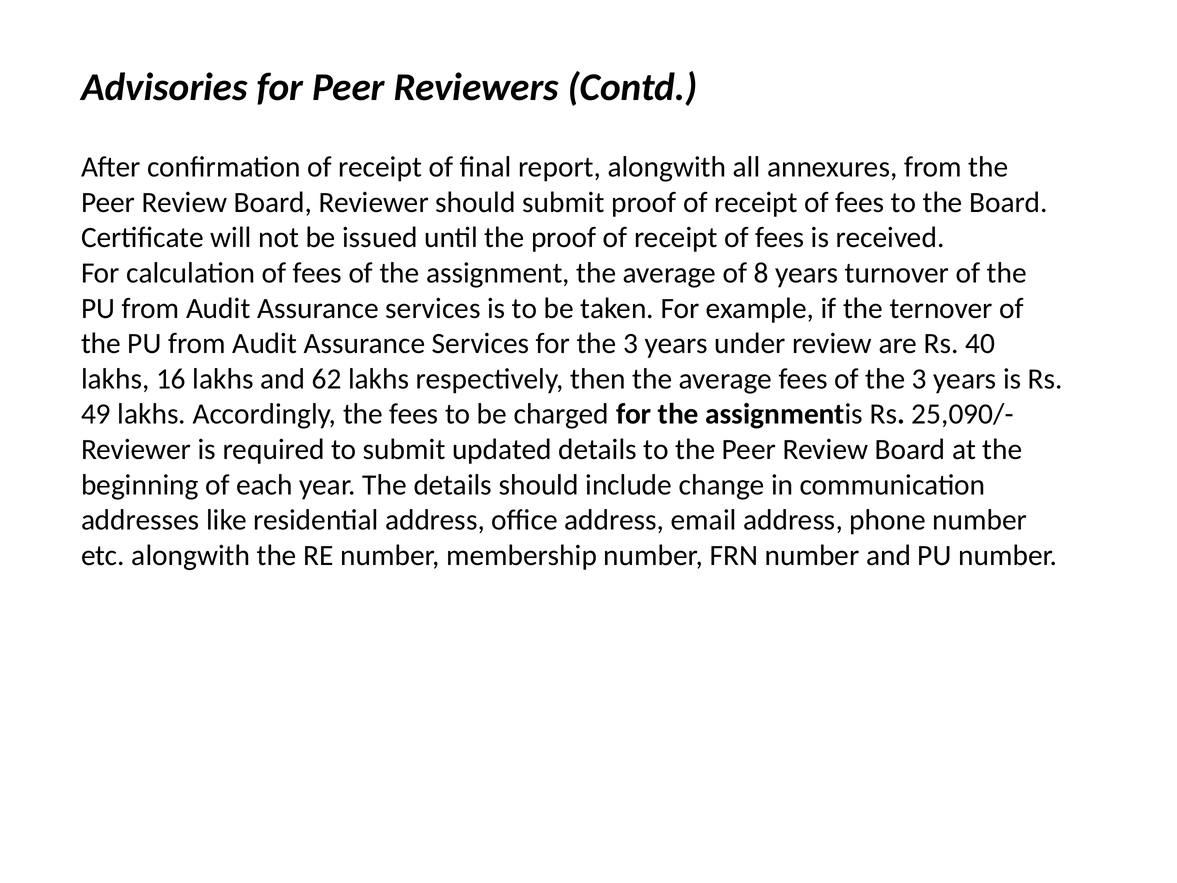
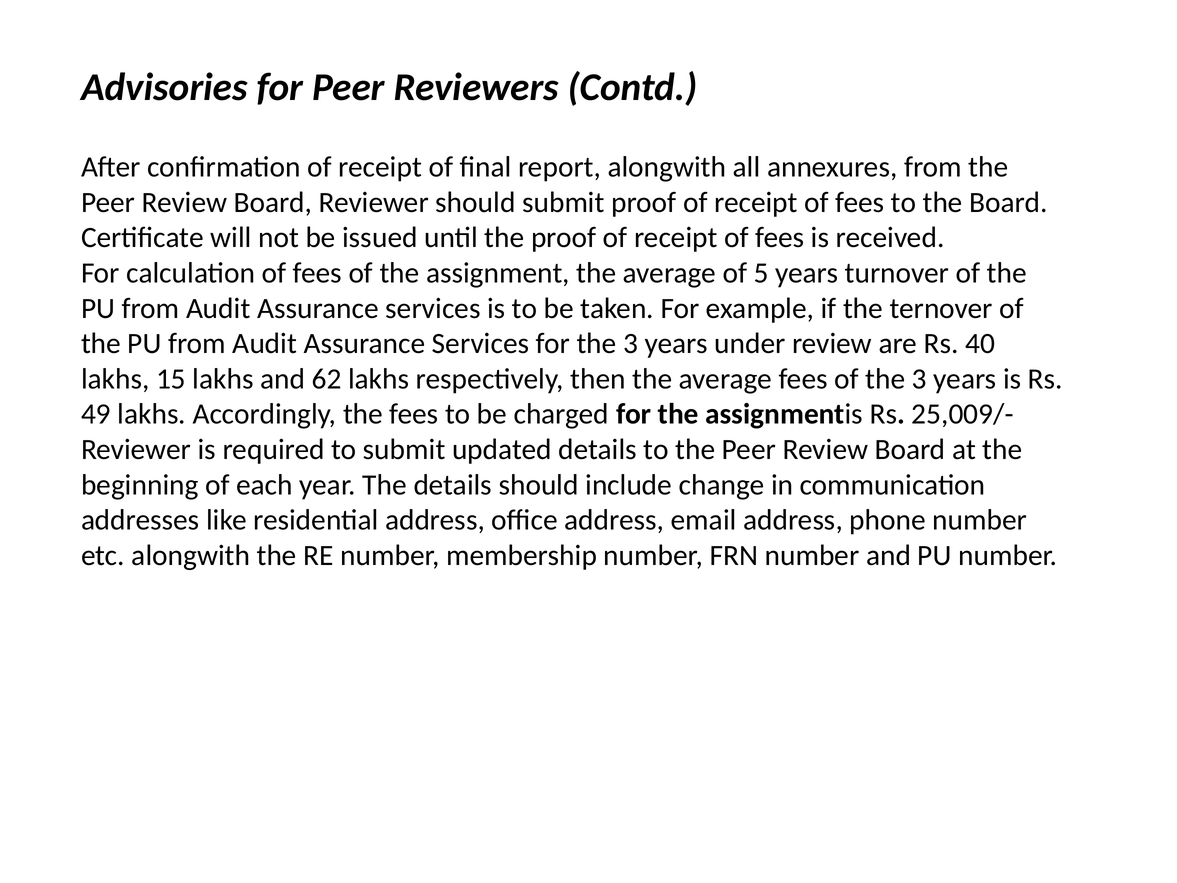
8: 8 -> 5 (761, 273)
16: 16 -> 15 (171, 379)
25,090/-: 25,090/- -> 25,009/- (963, 414)
